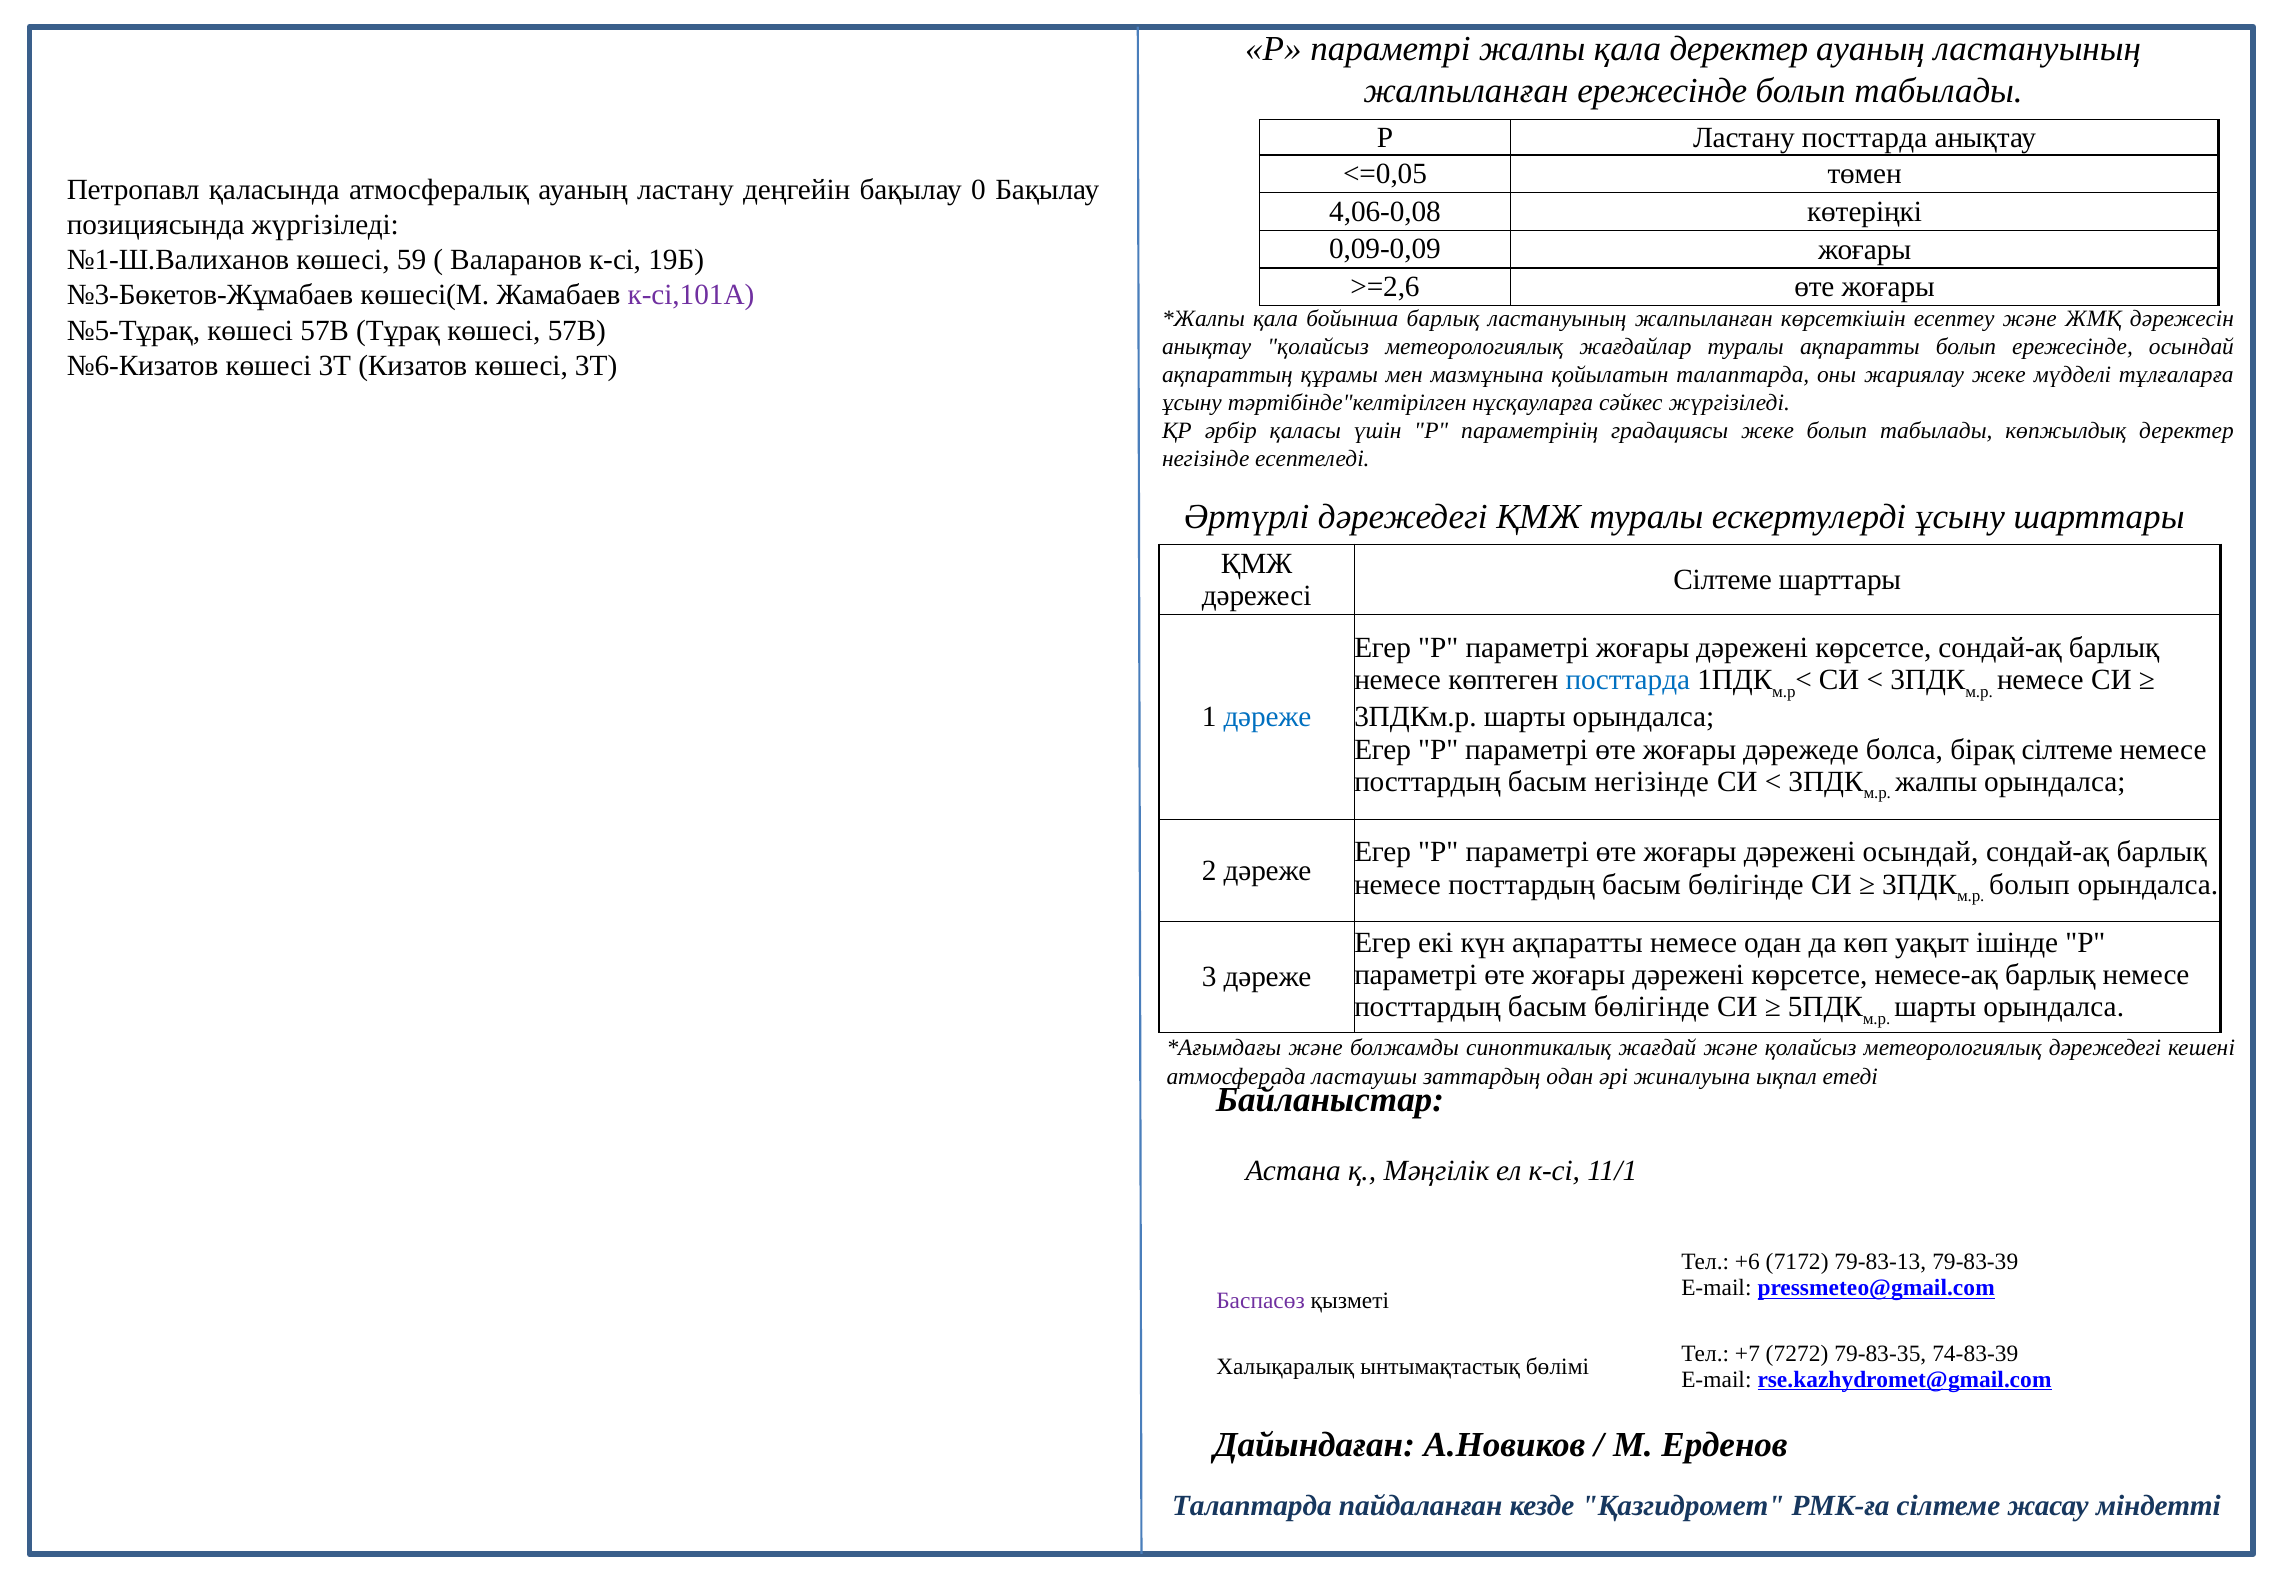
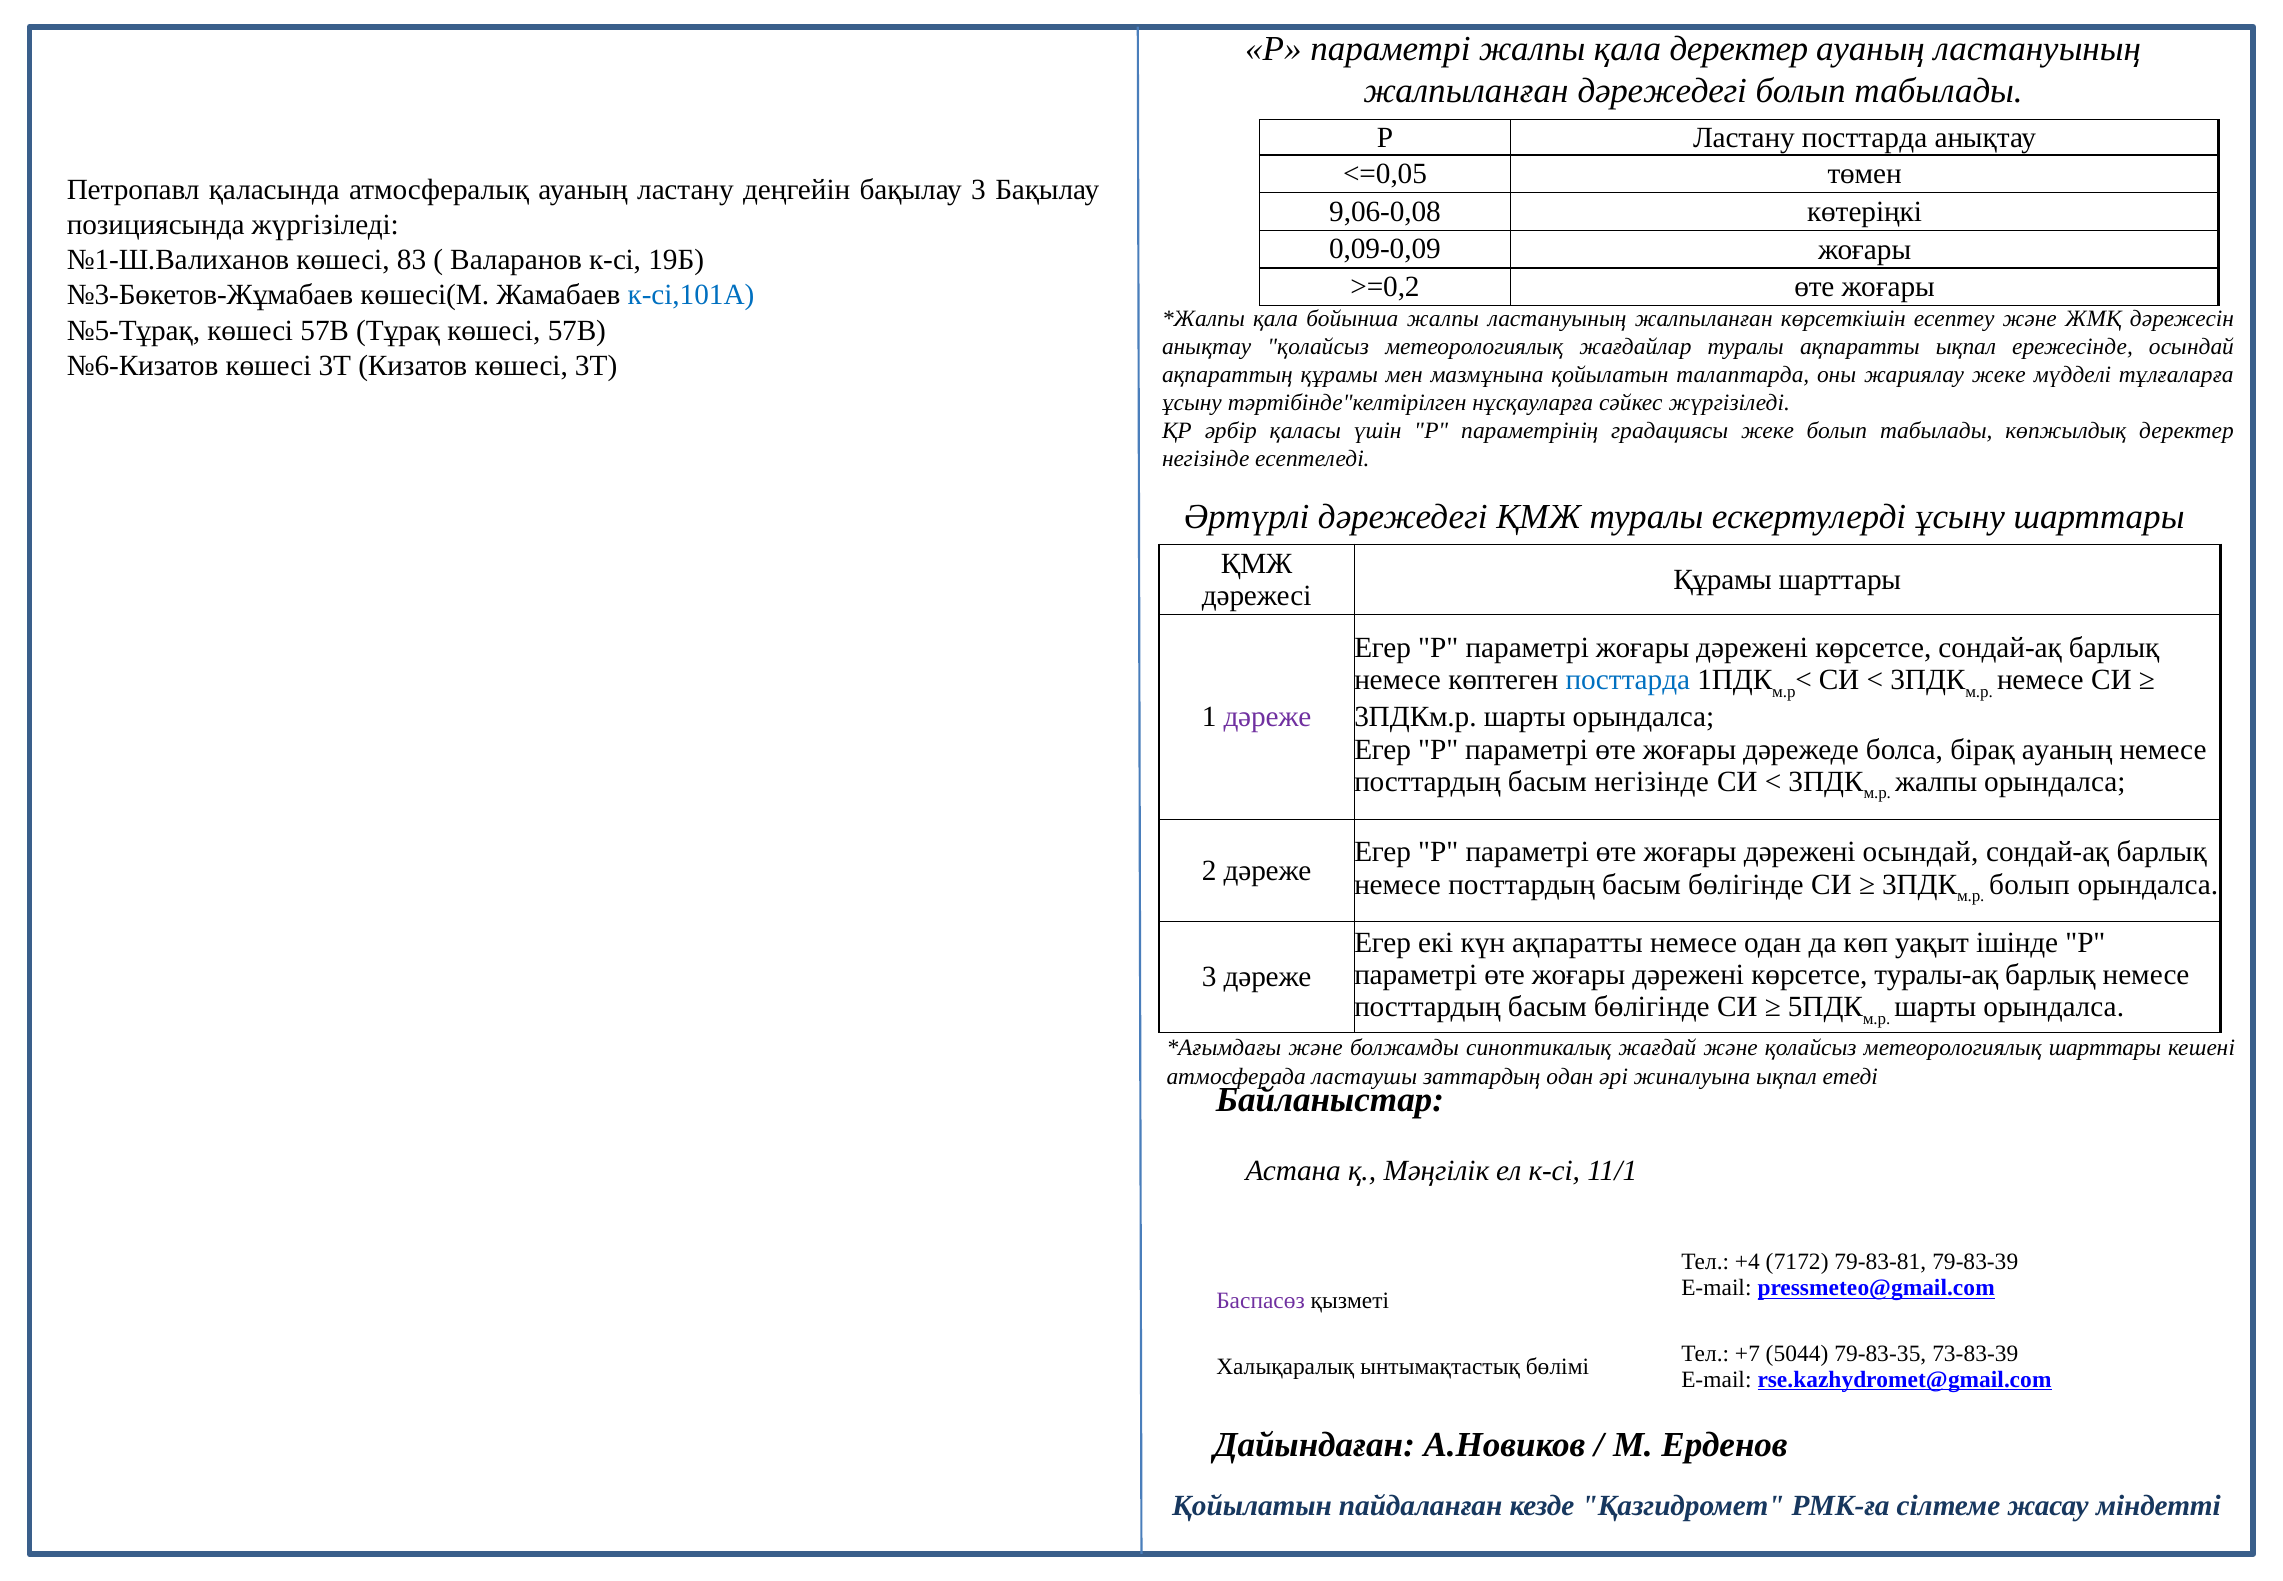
жалпыланған ережесінде: ережесінде -> дәрежедегі (1662, 91)
бақылау 0: 0 -> 3 (978, 190)
4,06-0,08: 4,06-0,08 -> 9,06-0,08 (1385, 211)
59: 59 -> 83 (412, 260)
>=2,6: >=2,6 -> >=0,2 (1385, 287)
к-сі,101А colour: purple -> blue (691, 295)
бойынша барлық: барлық -> жалпы (1443, 319)
ақпаратты болып: болып -> ықпал (1966, 347)
Сілтеме: Сілтеме -> Құрамы (1723, 579)
дәреже colour: blue -> purple (1267, 717)
бірақ сілтеме: сілтеме -> ауаның (2067, 749)
немесе-ақ: немесе-ақ -> туралы-ақ (1936, 974)
метеорологиялық дәрежедегі: дәрежедегі -> шарттары (2105, 1048)
+6: +6 -> +4 (1747, 1262)
79-83-13: 79-83-13 -> 79-83-81 (1880, 1262)
7272: 7272 -> 5044 (1797, 1353)
74-83-39: 74-83-39 -> 73-83-39 (1975, 1353)
Талаптарда: Талаптарда -> Қойылатын (1252, 1505)
